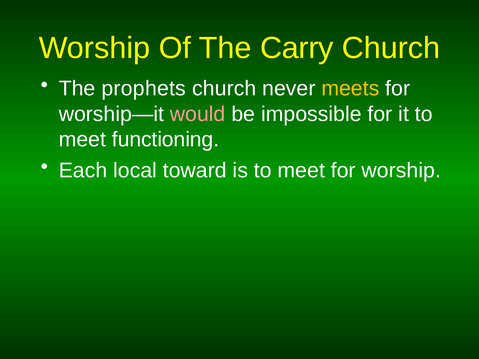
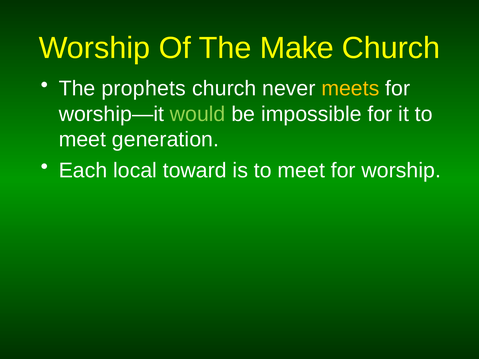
Carry: Carry -> Make (297, 48)
would colour: pink -> light green (198, 114)
functioning: functioning -> generation (165, 140)
